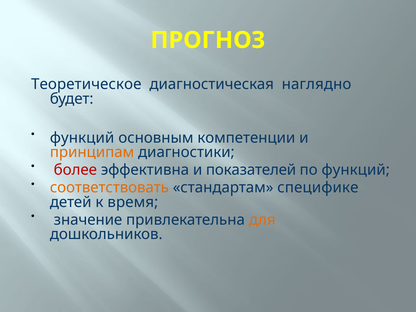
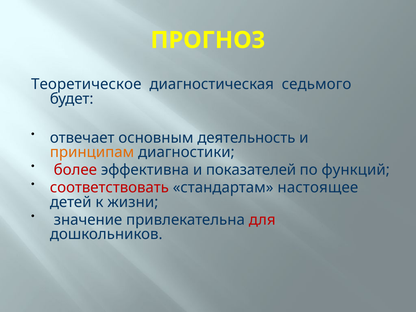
наглядно: наглядно -> седьмого (317, 84)
функций: функций -> отвечает (82, 138)
компетенции: компетенции -> деятельность (246, 138)
соответствовать colour: orange -> red (109, 188)
специфике: специфике -> настоящее (318, 188)
время: время -> жизни (133, 202)
для colour: orange -> red (262, 220)
